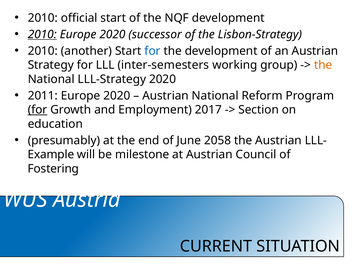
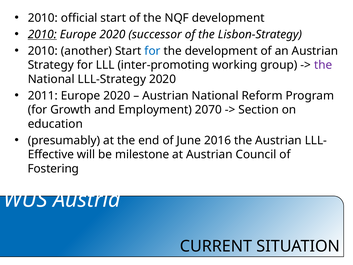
inter-semesters: inter-semesters -> inter-promoting (163, 65)
the colour: orange -> purple (323, 65)
for underline: present -> none (38, 110)
2017: 2017 -> 2070 (208, 110)
2058: 2058 -> 2016 (218, 140)
Example: Example -> Effective (51, 154)
